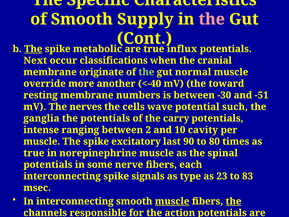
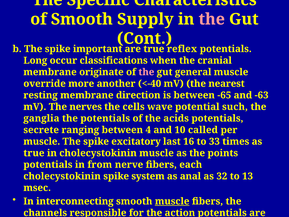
The underline: present -> none (33, 49)
metabolic: metabolic -> important (98, 49)
influx: influx -> reflex (182, 49)
Next: Next -> Long (35, 60)
the colour: light green -> pink (146, 72)
normal: normal -> general (193, 72)
toward: toward -> nearest (227, 84)
membrane numbers: numbers -> direction (138, 95)
-30: -30 -> -65 (224, 95)
-51: -51 -> -63 (262, 95)
carry: carry -> acids (176, 118)
intense: intense -> secrete (41, 130)
2: 2 -> 4 (148, 130)
10 cavity: cavity -> called (203, 130)
90: 90 -> 16 (189, 141)
80: 80 -> 33 (214, 141)
in norepinephrine: norepinephrine -> cholecystokinin (98, 153)
spinal: spinal -> points (223, 153)
some: some -> from (100, 164)
interconnecting: interconnecting -> cholecystokinin (62, 176)
signals: signals -> system (148, 176)
type: type -> anal (190, 176)
23: 23 -> 32 (222, 176)
83: 83 -> 13 (248, 176)
the underline: present -> none (233, 201)
